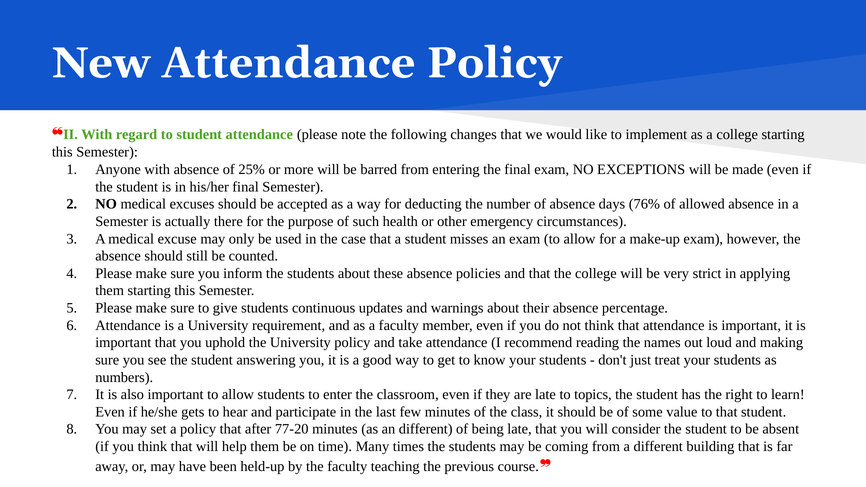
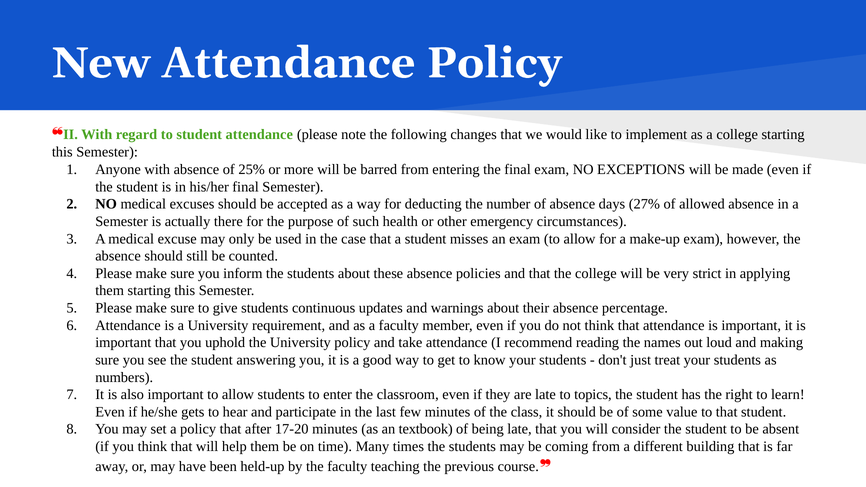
76%: 76% -> 27% (644, 204)
77-20: 77-20 -> 17-20 (292, 429)
an different: different -> textbook (426, 429)
